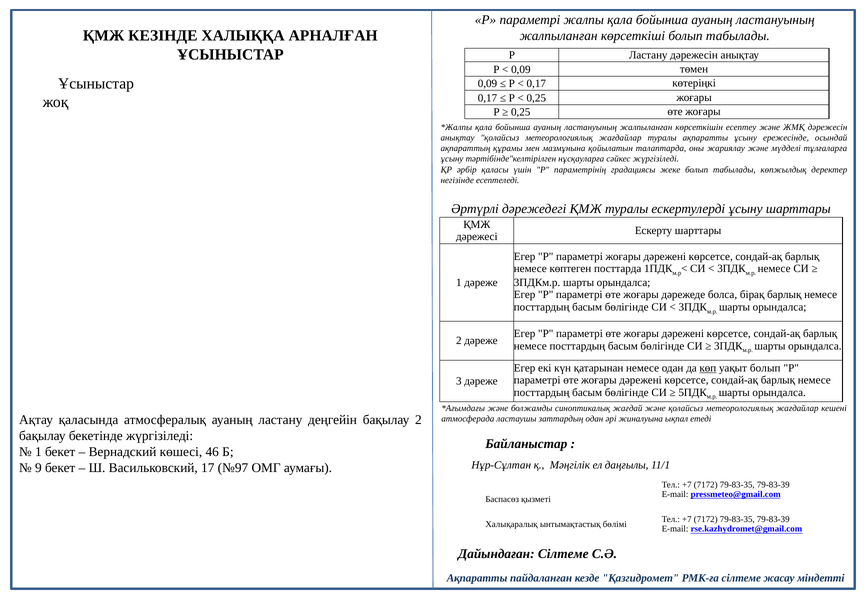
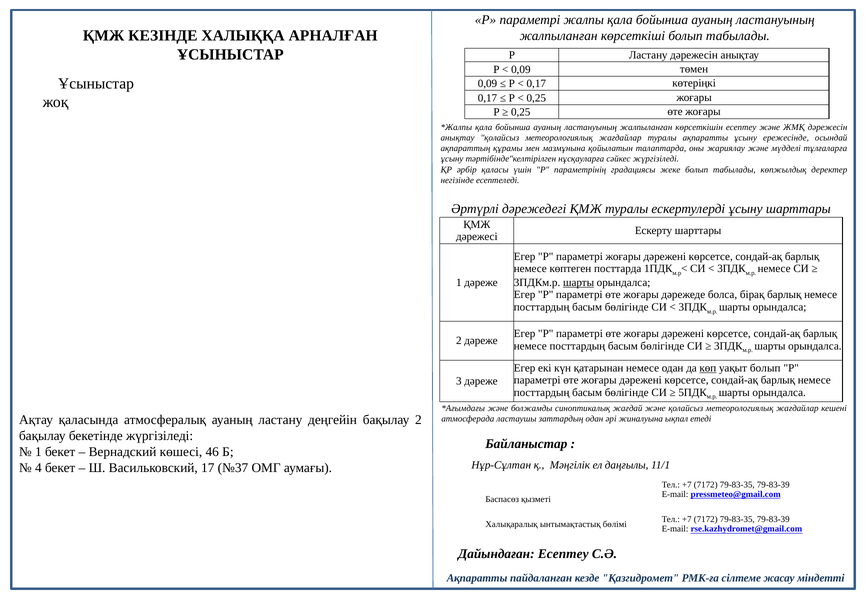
шарты underline: none -> present (579, 283)
9: 9 -> 4 (38, 468)
№97: №97 -> №37 (233, 468)
Дайындаған Сілтеме: Сілтеме -> Есептеу (563, 554)
